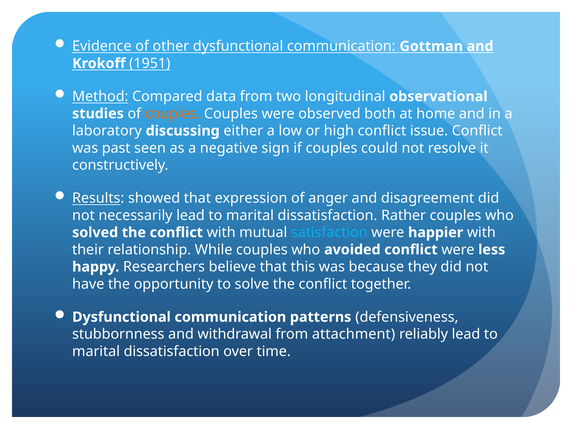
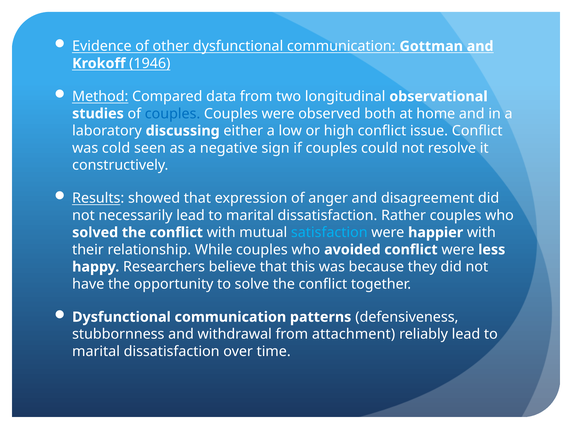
1951: 1951 -> 1946 (150, 63)
couples colour: orange -> blue (173, 114)
past: past -> cold (116, 148)
